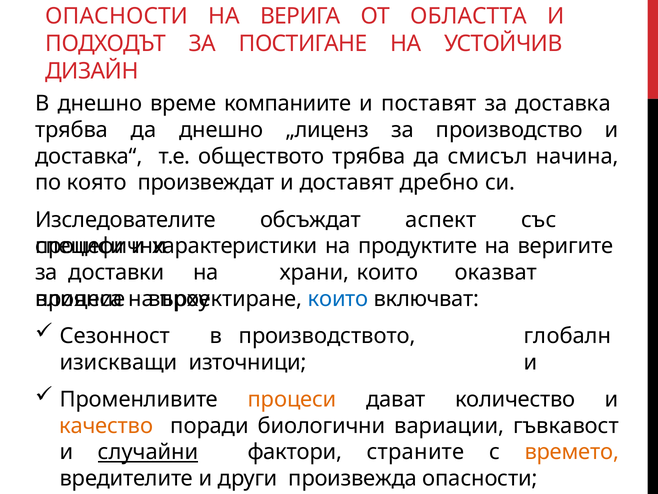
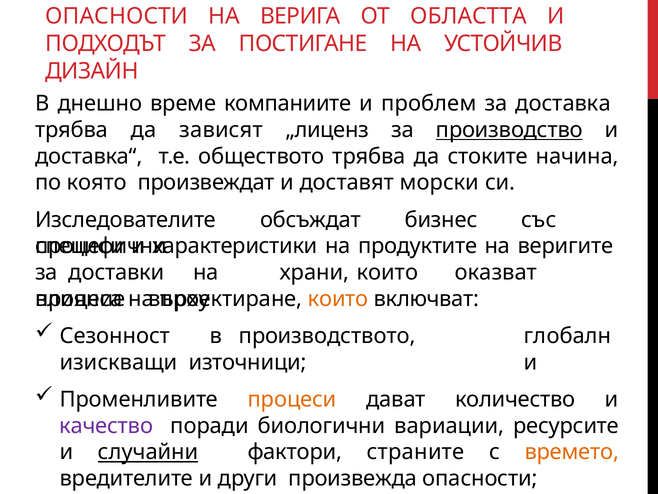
поставят: поставят -> проблем (429, 104)
да днешно: днешно -> зависят (221, 130)
производство underline: none -> present (509, 130)
смисъл: смисъл -> стоките (488, 156)
дребно: дребно -> морски (439, 183)
аспект: аспект -> бизнес (441, 220)
които colour: blue -> orange (338, 299)
качество colour: orange -> purple (106, 425)
гъвкавост: гъвкавост -> ресурсите (566, 425)
